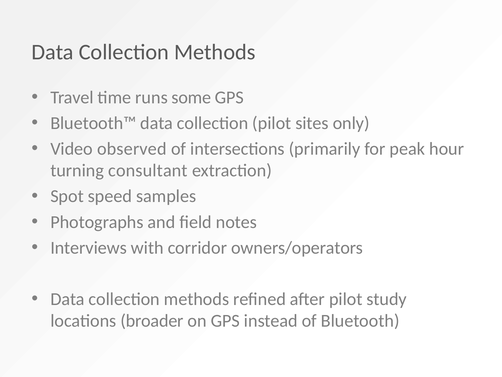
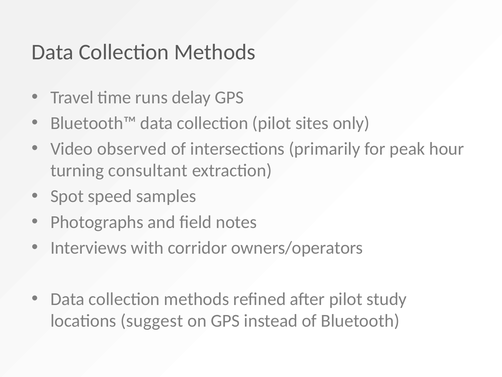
some: some -> delay (191, 97)
broader: broader -> suggest (152, 320)
